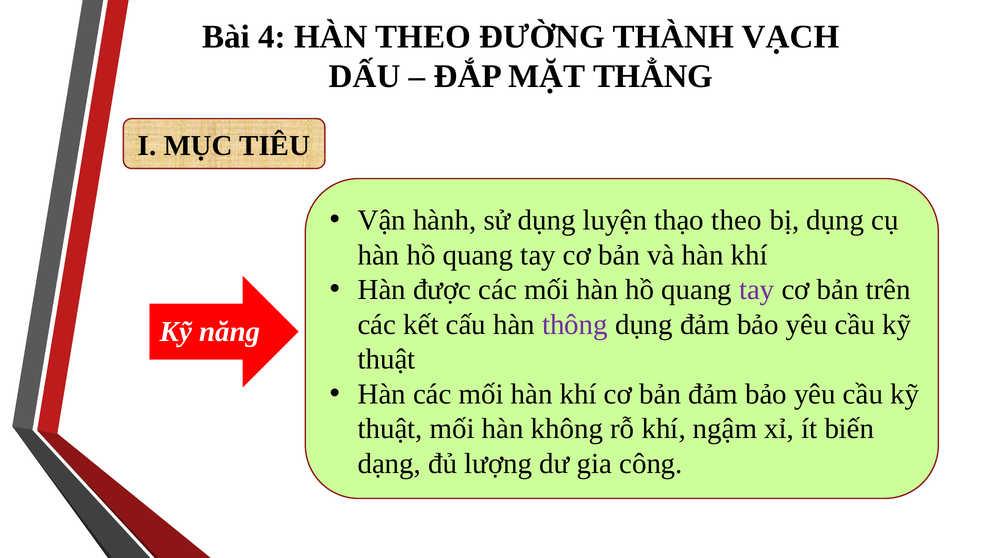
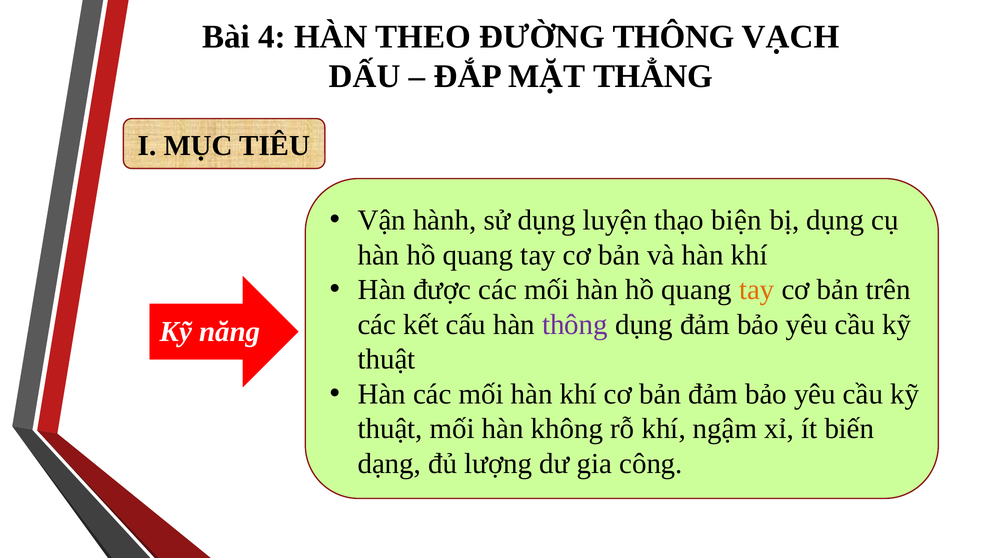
ĐƯỜNG THÀNH: THÀNH -> THÔNG (674, 37)
thạo theo: theo -> biện (737, 221)
tay colour: purple -> orange (757, 290)
